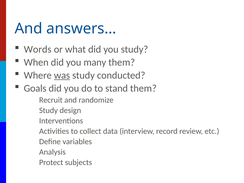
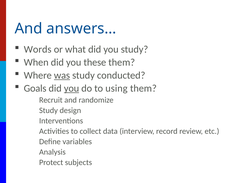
many: many -> these (95, 62)
you underline: none -> present (72, 88)
stand: stand -> using (116, 88)
